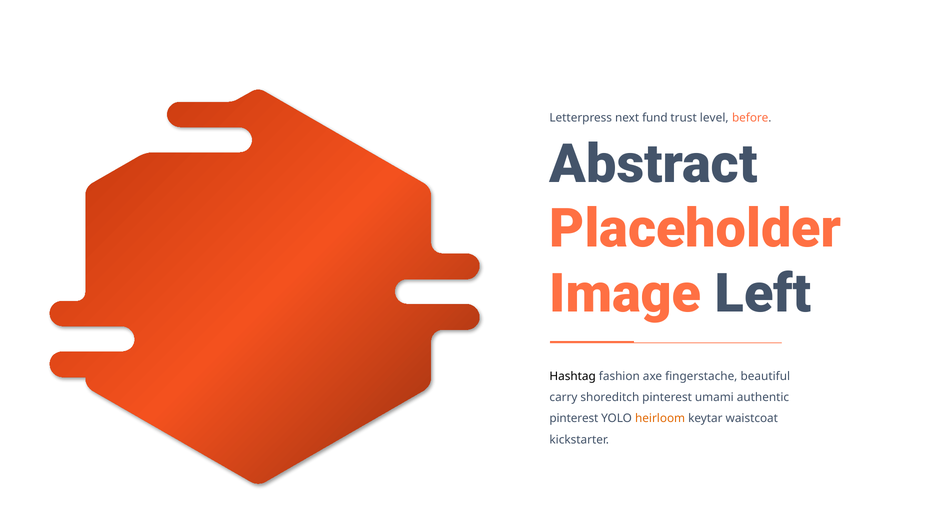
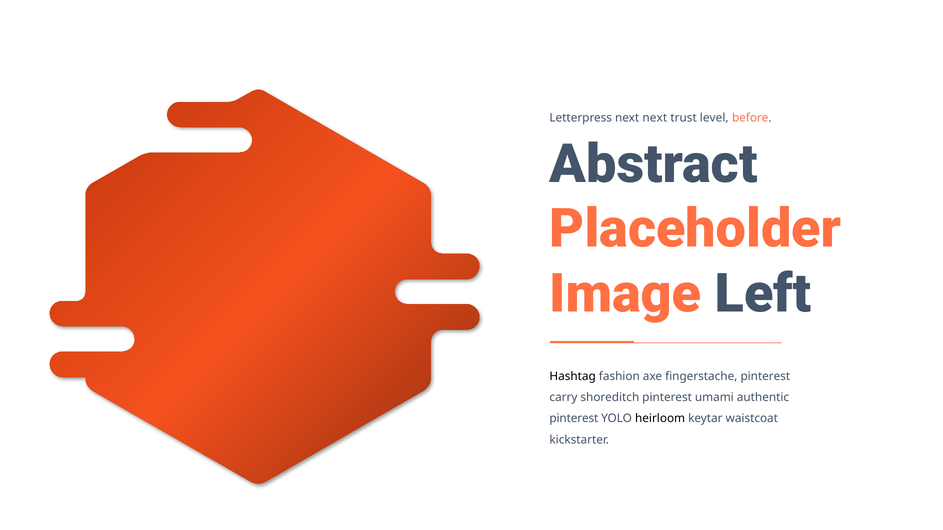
next fund: fund -> next (655, 118)
fingerstache beautiful: beautiful -> pinterest (765, 377)
heirloom colour: orange -> black (660, 419)
